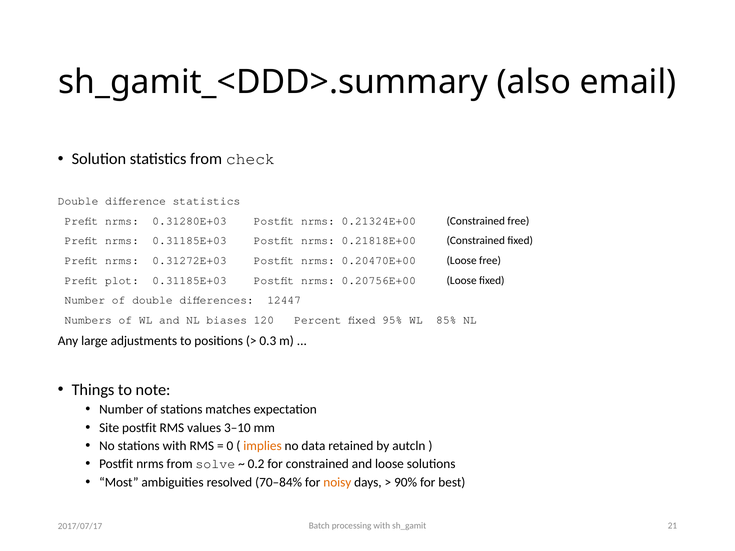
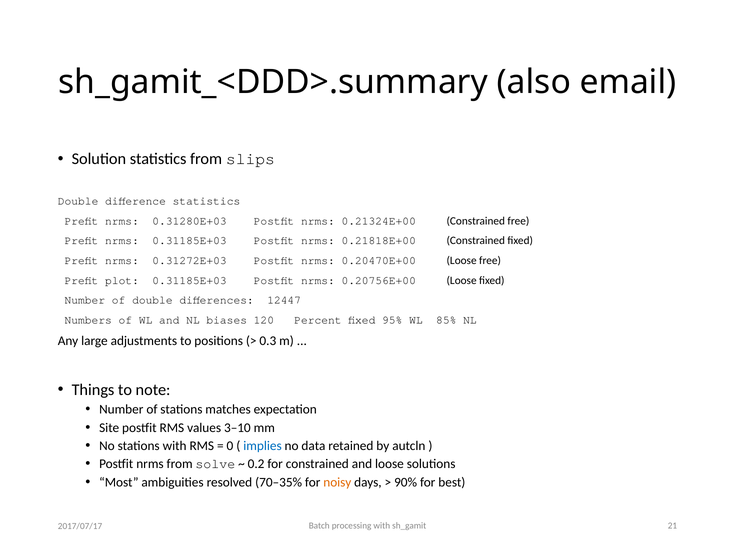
check: check -> slips (250, 159)
implies colour: orange -> blue (263, 446)
70–84%: 70–84% -> 70–35% (279, 482)
